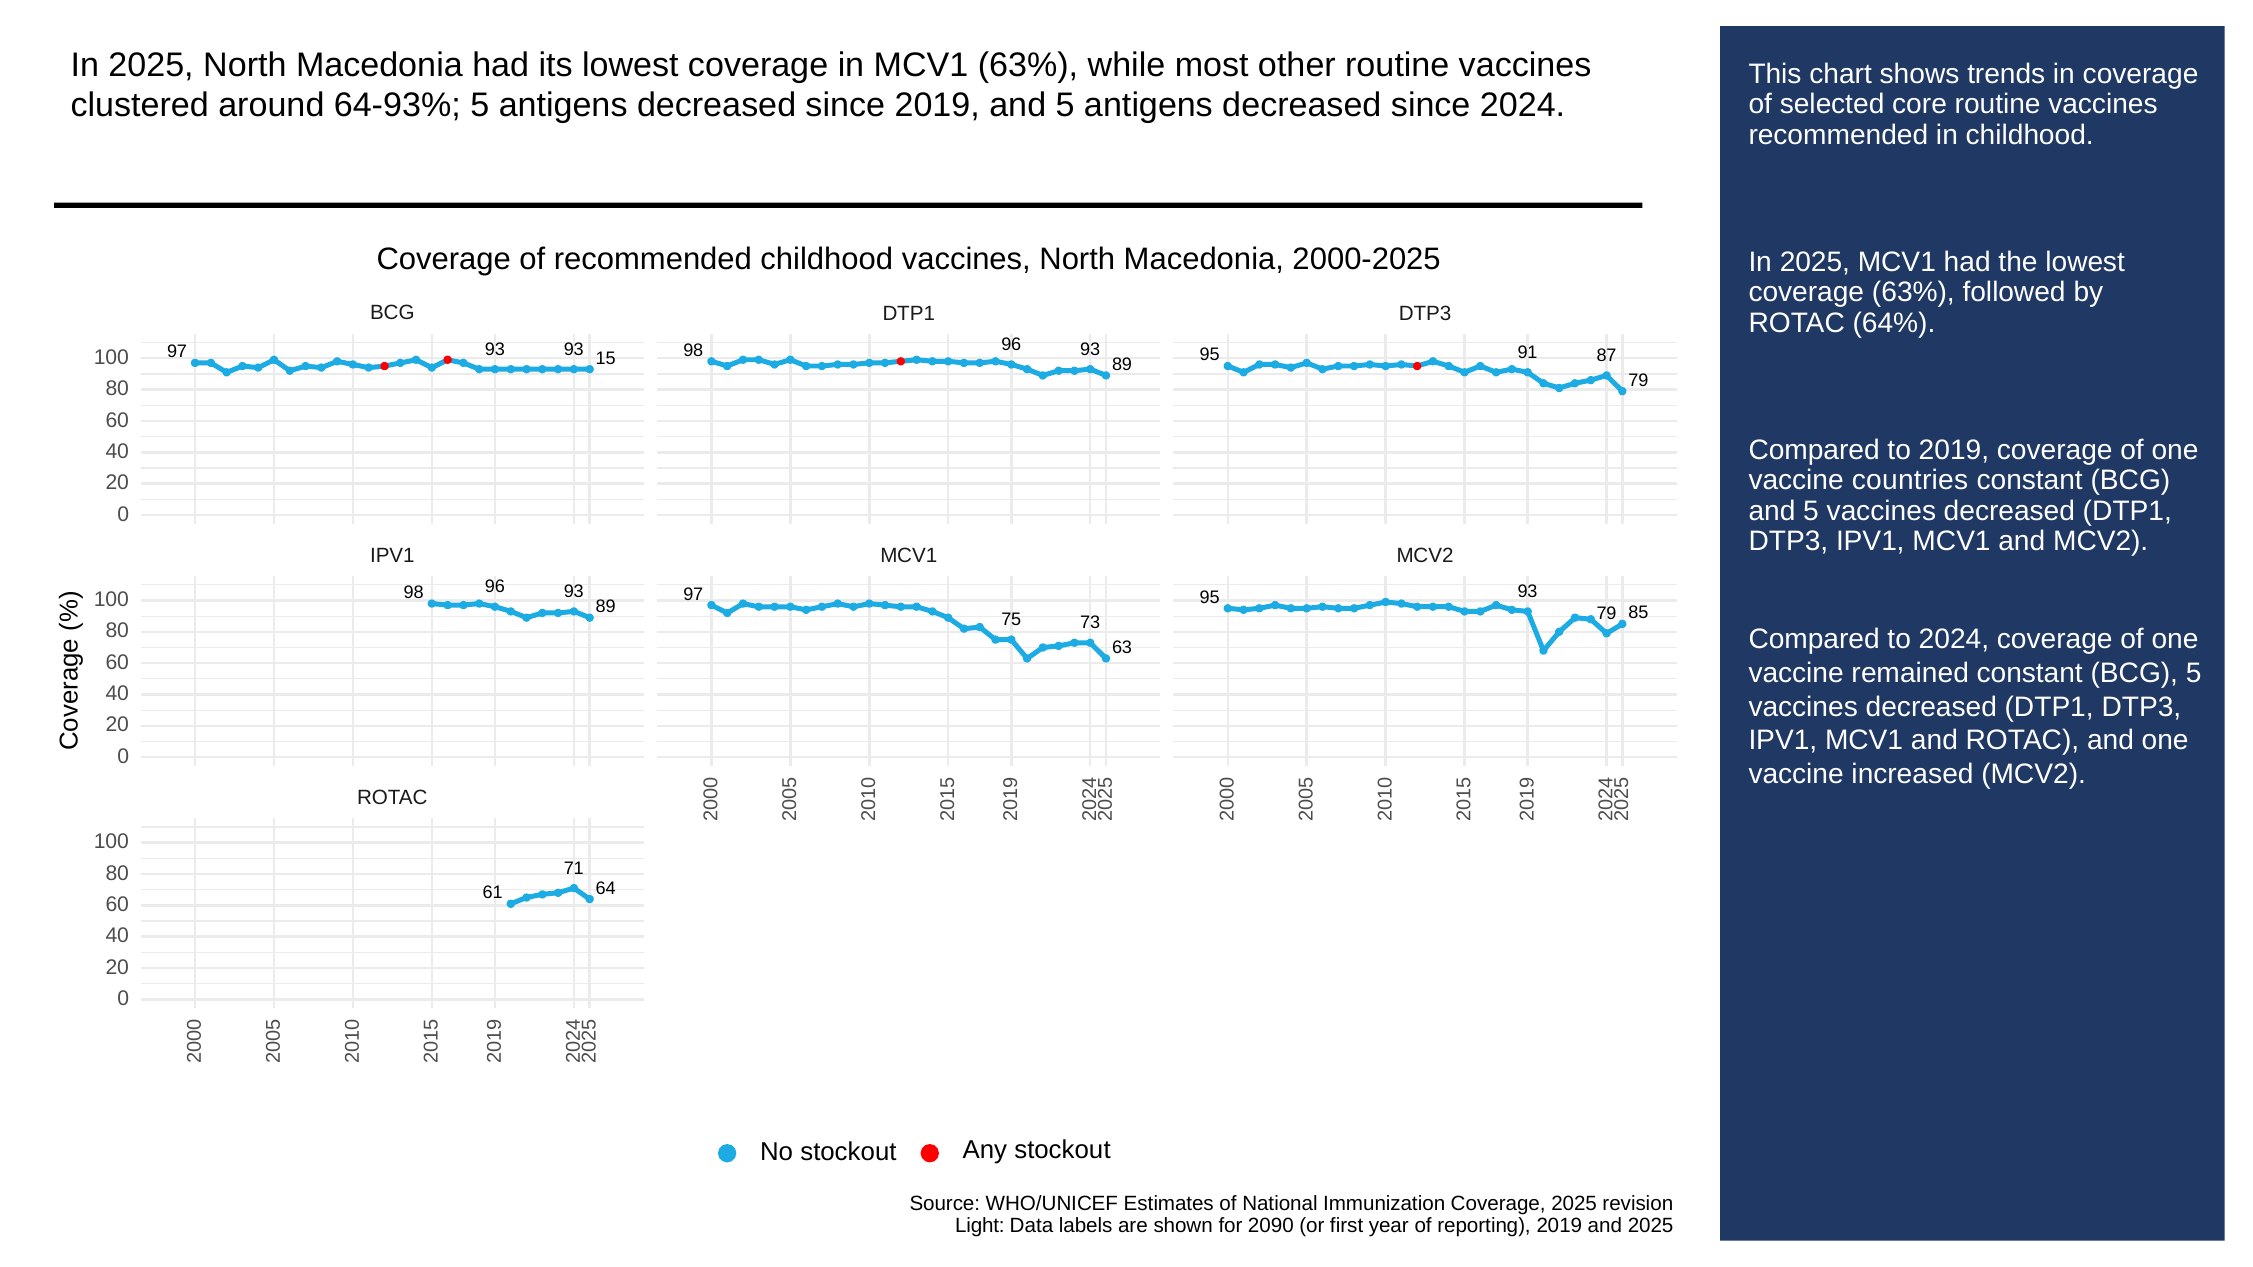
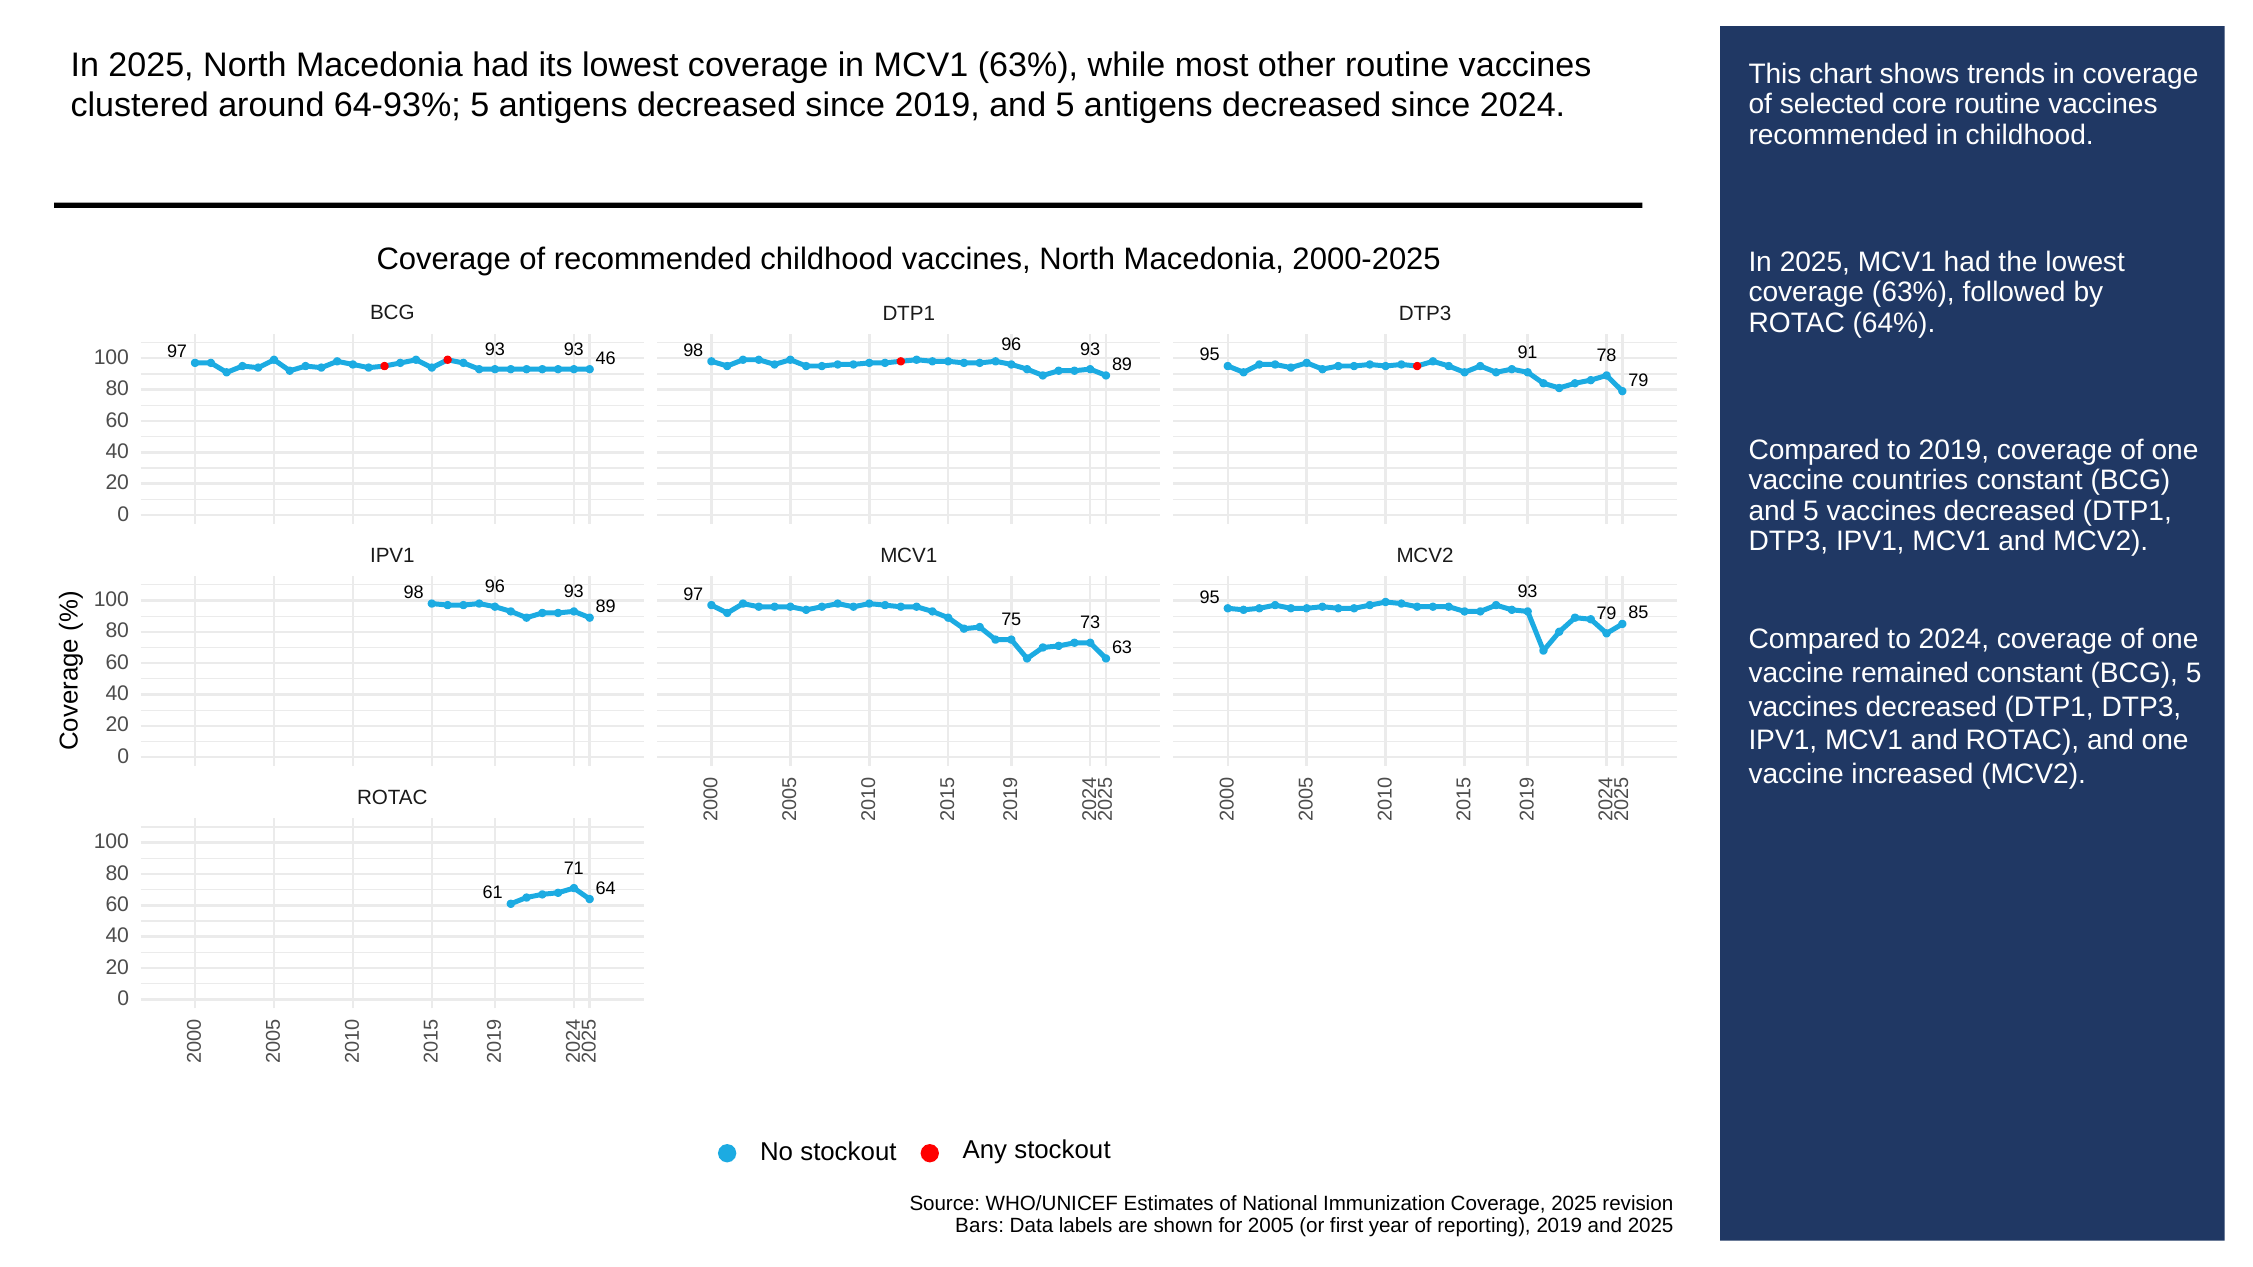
15: 15 -> 46 (606, 358)
87: 87 -> 78 (1607, 355)
Light: Light -> Bars (980, 1226)
2090: 2090 -> 2005 (1271, 1226)
